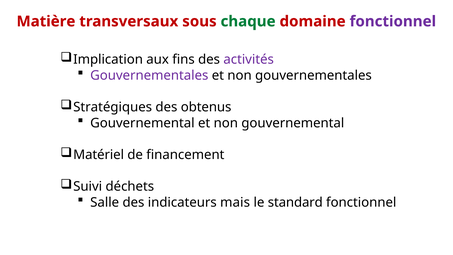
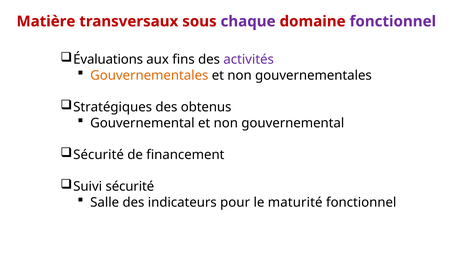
chaque colour: green -> purple (248, 21)
Implication: Implication -> Évaluations (108, 59)
Gouvernementales colour: purple -> orange (149, 75)
Matériel: Matériel -> Sécurité (99, 155)
Suivi déchets: déchets -> sécurité (130, 186)
mais: mais -> pour (235, 202)
standard: standard -> maturité (295, 202)
